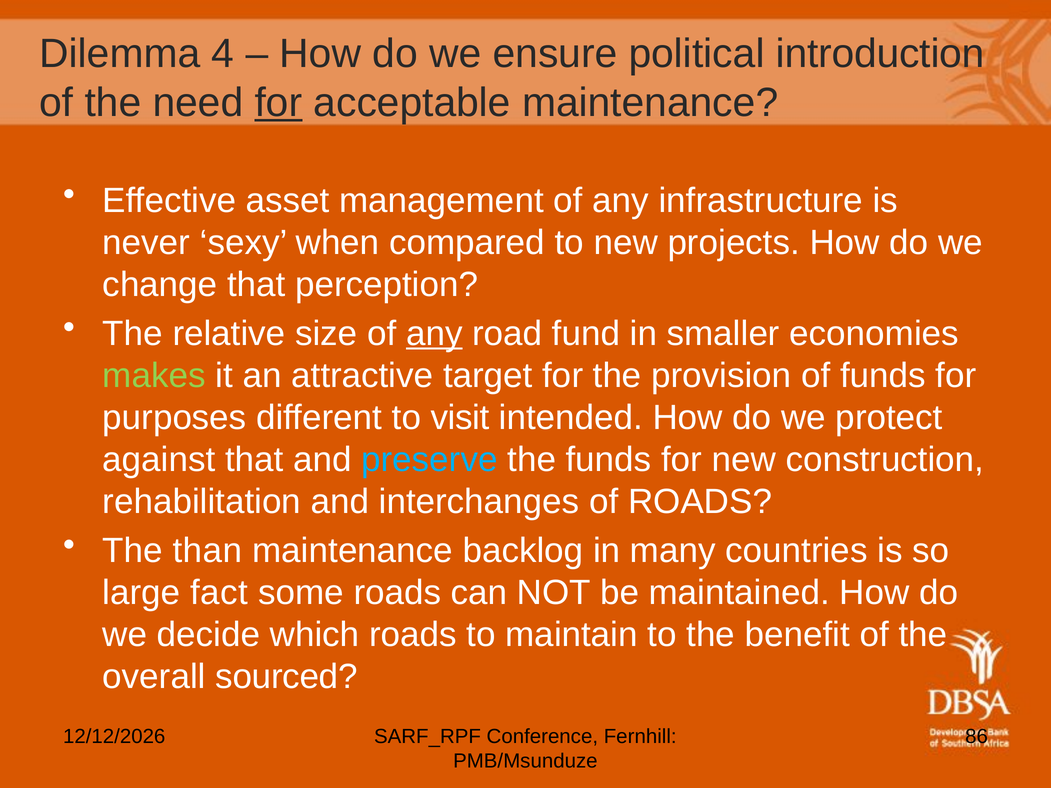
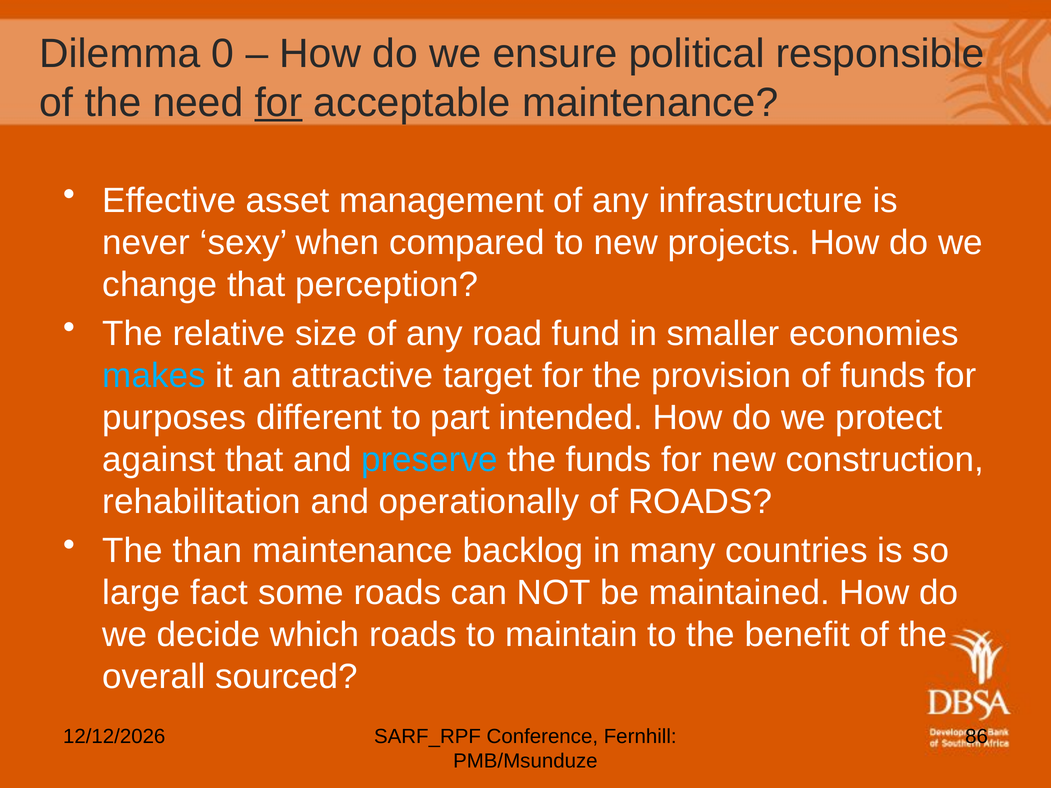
4: 4 -> 0 (223, 54)
introduction: introduction -> responsible (880, 54)
any underline: present -> none (434, 334)
makes colour: light green -> light blue (154, 376)
visit: visit -> part (460, 418)
interchanges: interchanges -> operationally (479, 502)
